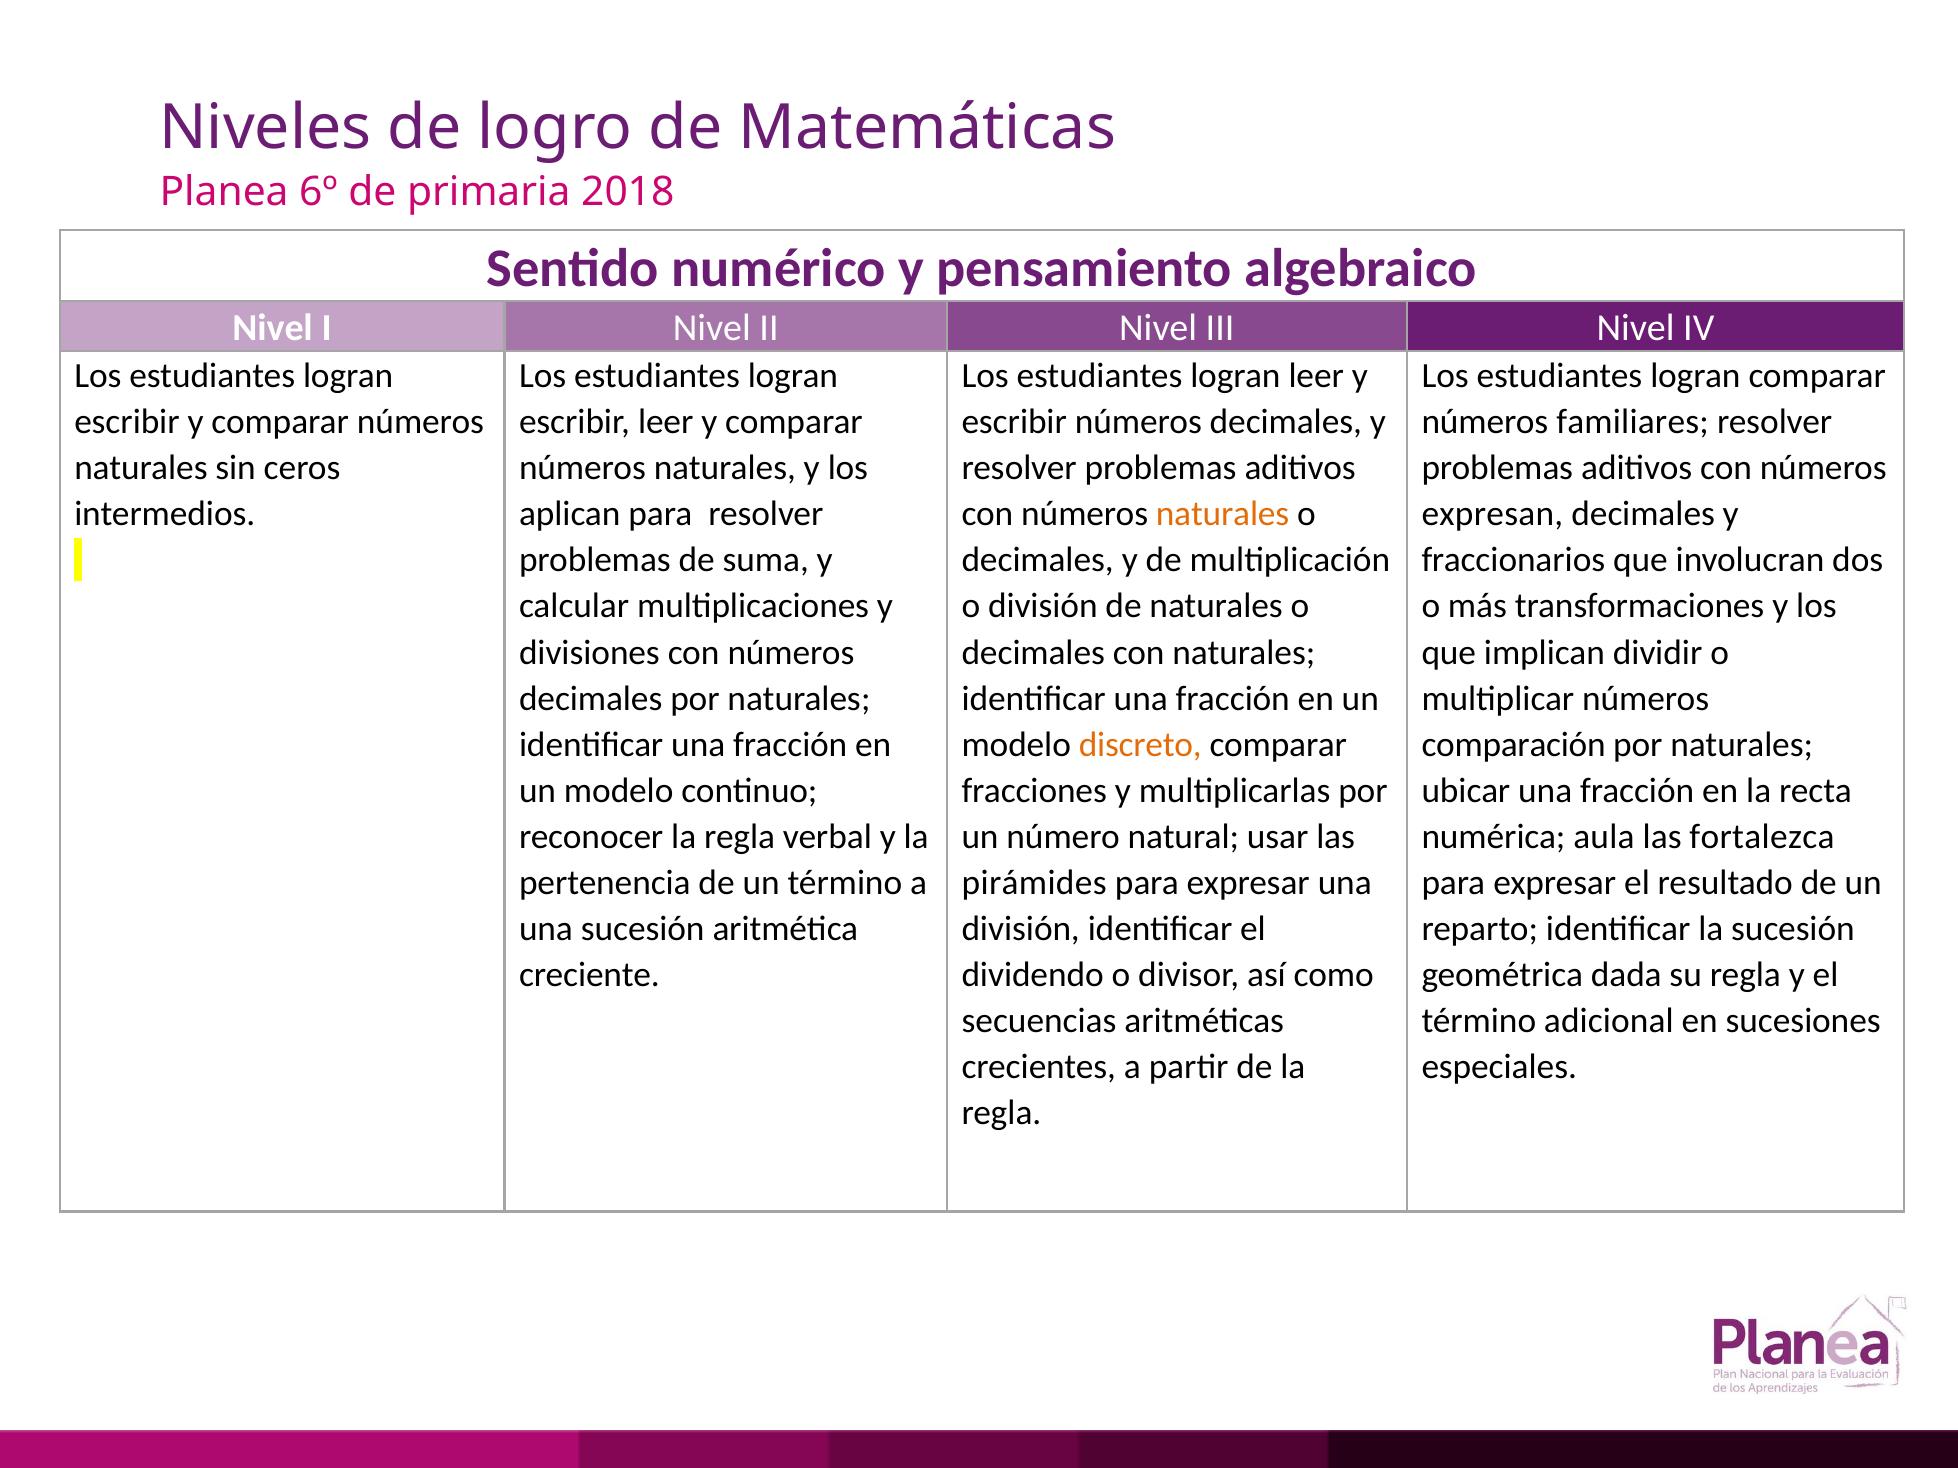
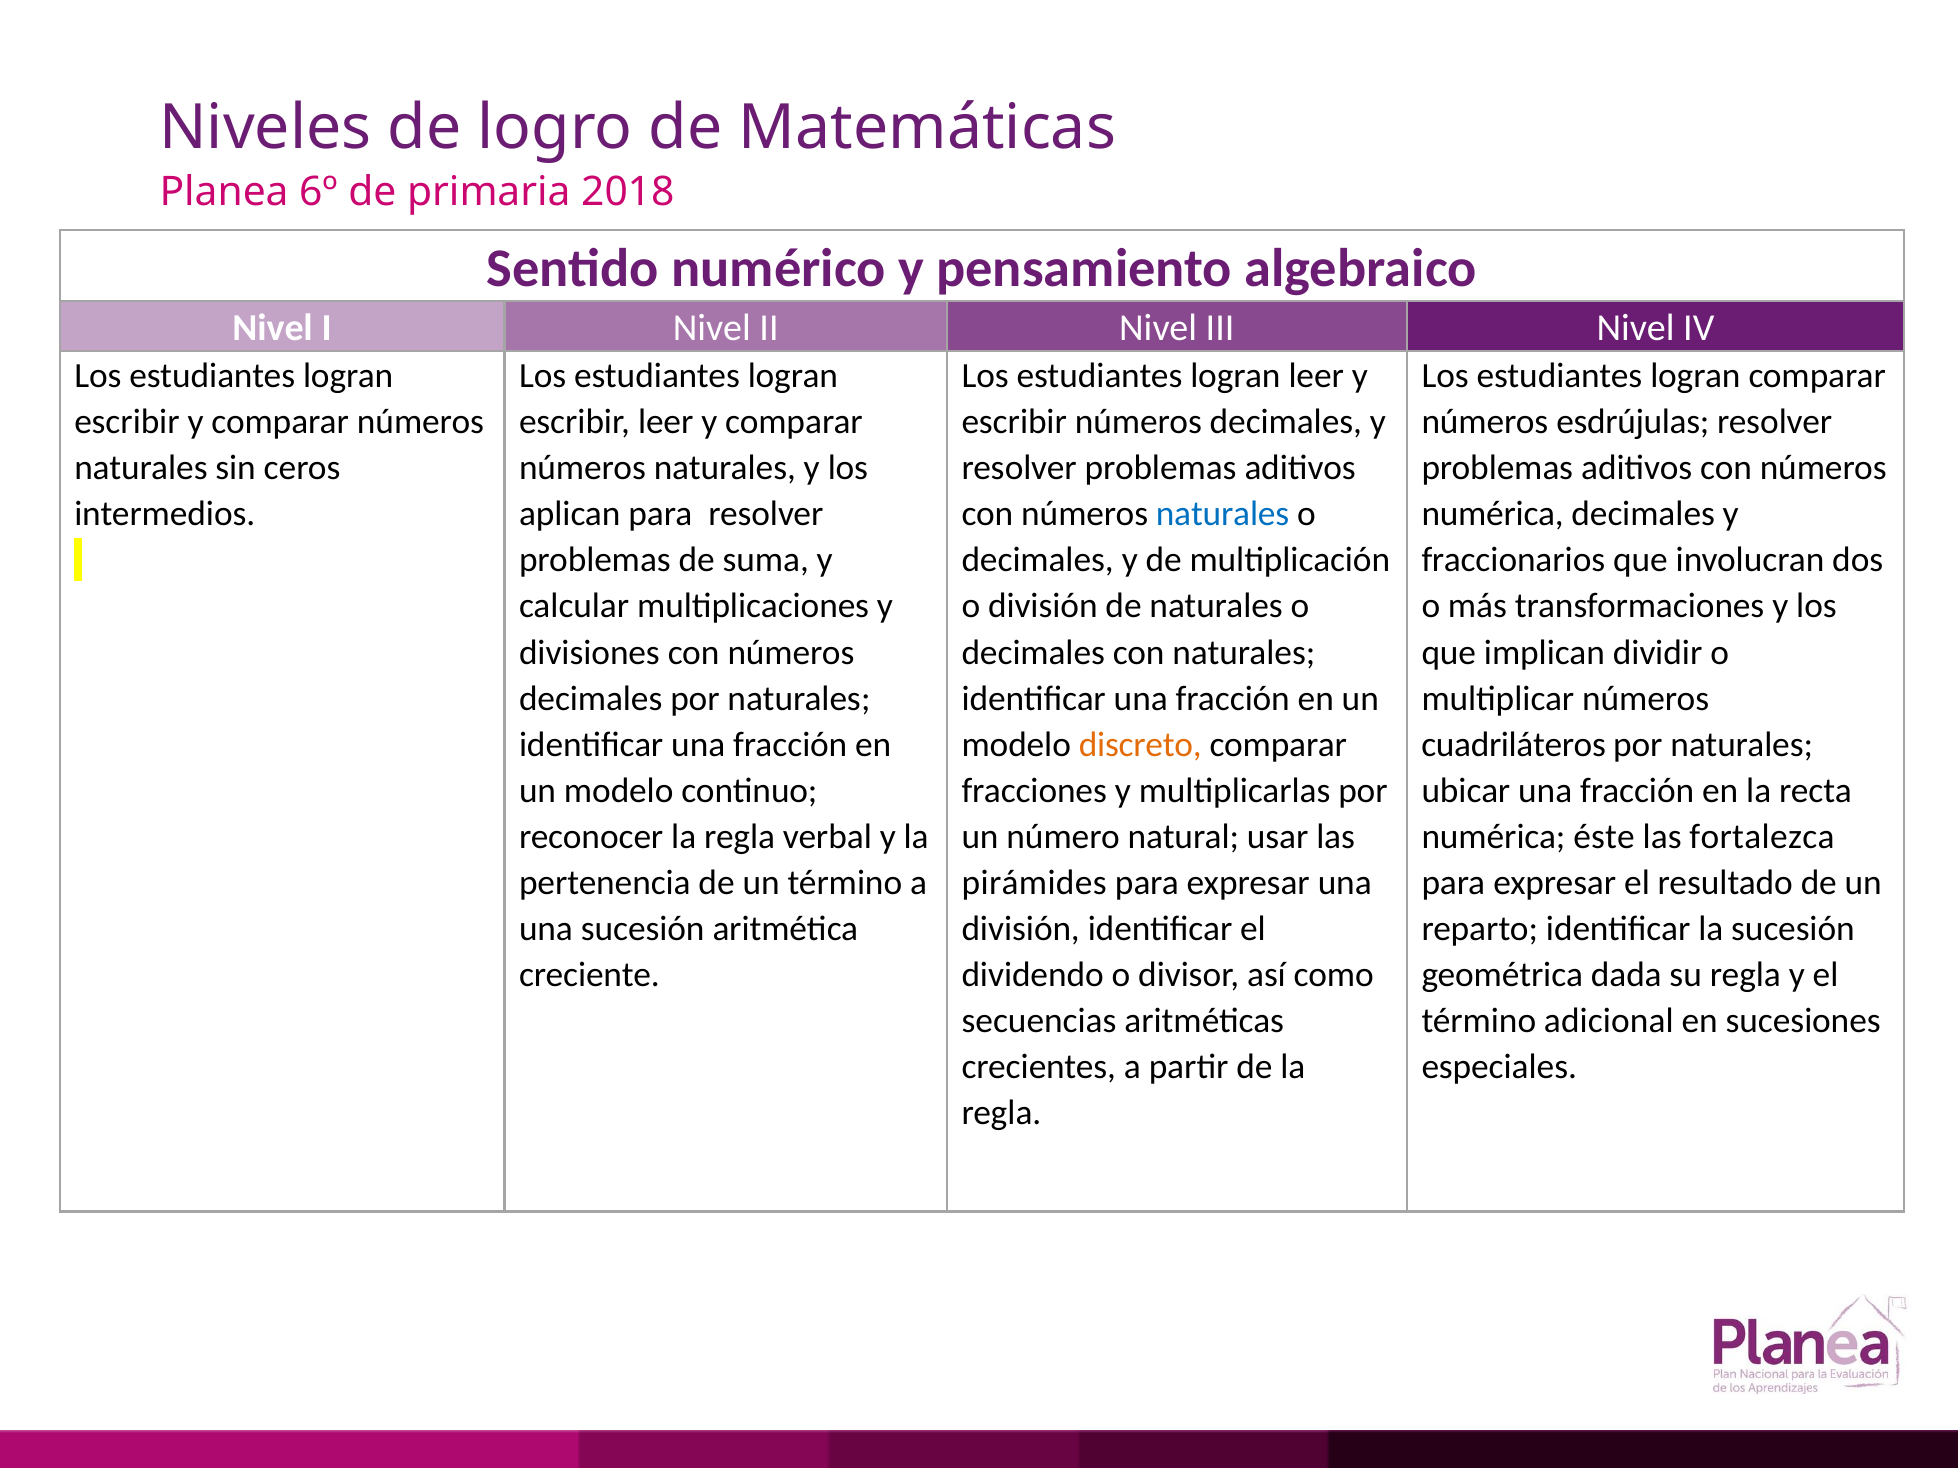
familiares: familiares -> esdrújulas (1633, 422)
naturales colour: orange -> blue (1223, 514)
expresan: expresan -> numérica (1493, 514)
comparación: comparación -> cuadriláteros (1514, 745)
aula: aula -> éste (1604, 837)
